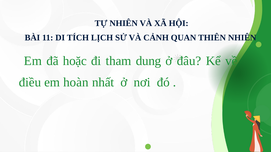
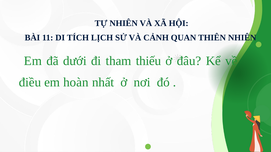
hoặc: hoặc -> dưới (75, 61)
dung: dung -> thiếu (149, 61)
